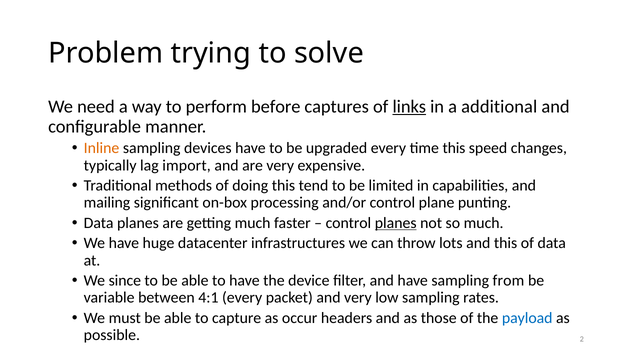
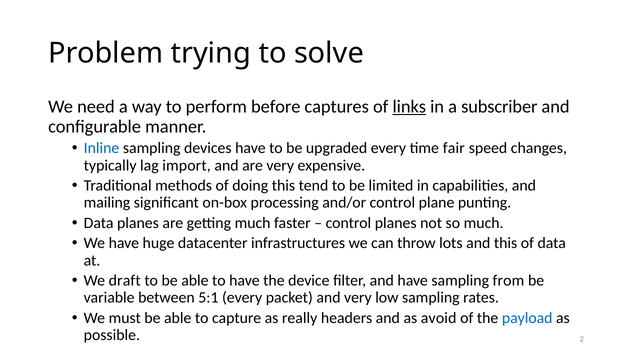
additional: additional -> subscriber (499, 107)
Inline colour: orange -> blue (102, 148)
time this: this -> fair (454, 148)
planes underline: present -> none (396, 223)
since: since -> draft (125, 281)
4:1: 4:1 -> 5:1 (208, 298)
occur: occur -> really (300, 318)
those: those -> avoid (439, 318)
